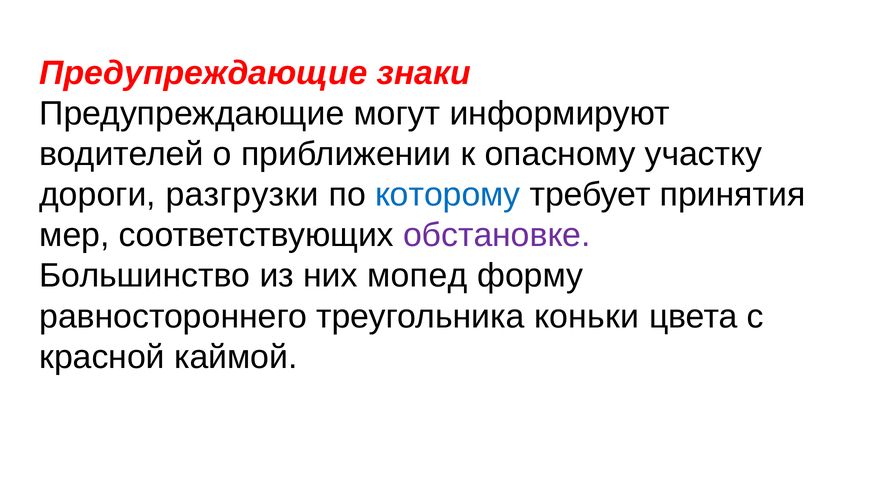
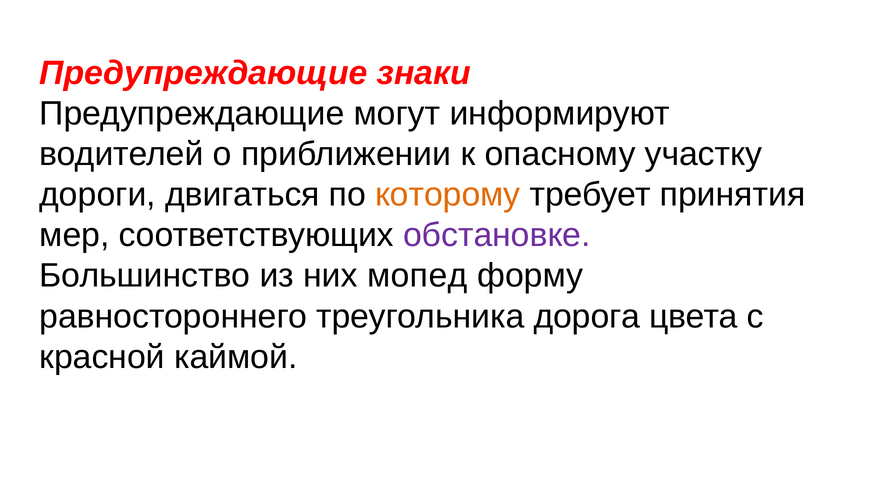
разгрузки: разгрузки -> двигаться (242, 195)
которому colour: blue -> orange (448, 195)
коньки: коньки -> дорога (587, 317)
